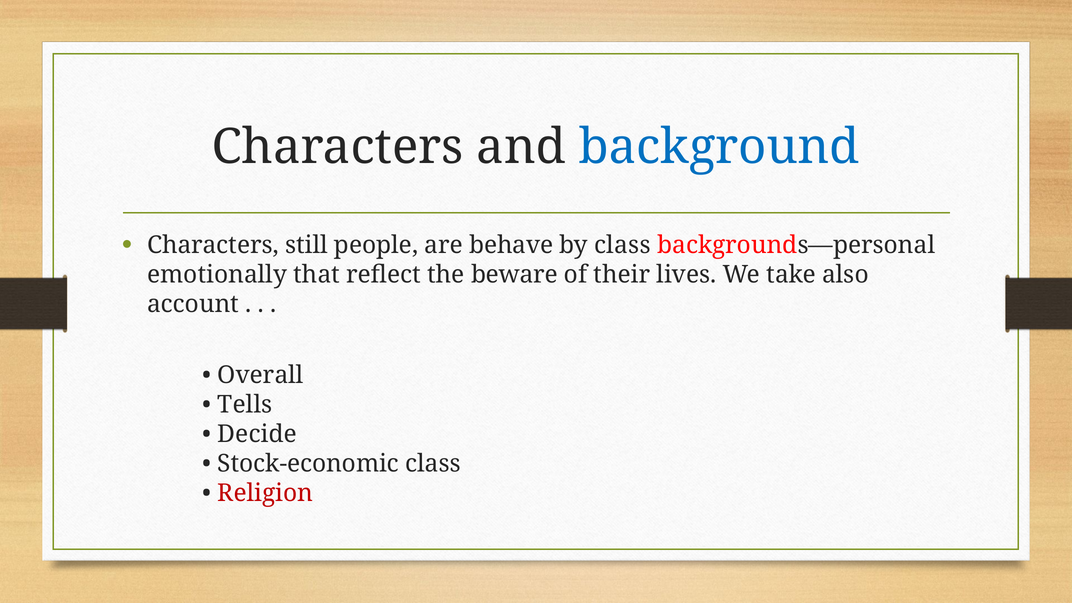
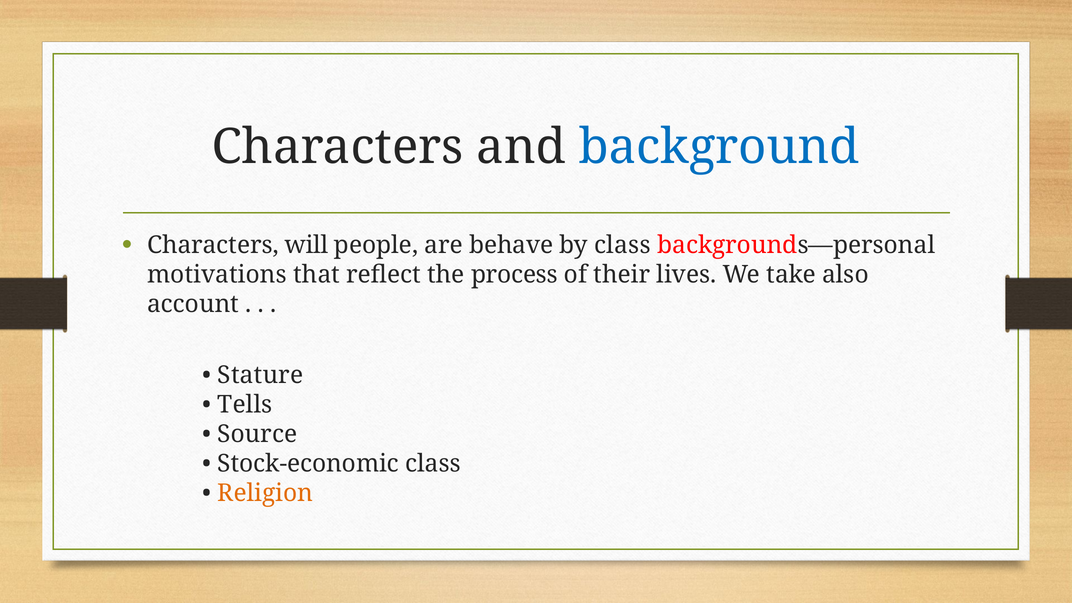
still: still -> will (307, 245)
emotionally: emotionally -> motivations (217, 275)
beware: beware -> process (514, 275)
Overall: Overall -> Stature (260, 375)
Decide: Decide -> Source (257, 434)
Religion colour: red -> orange (265, 493)
